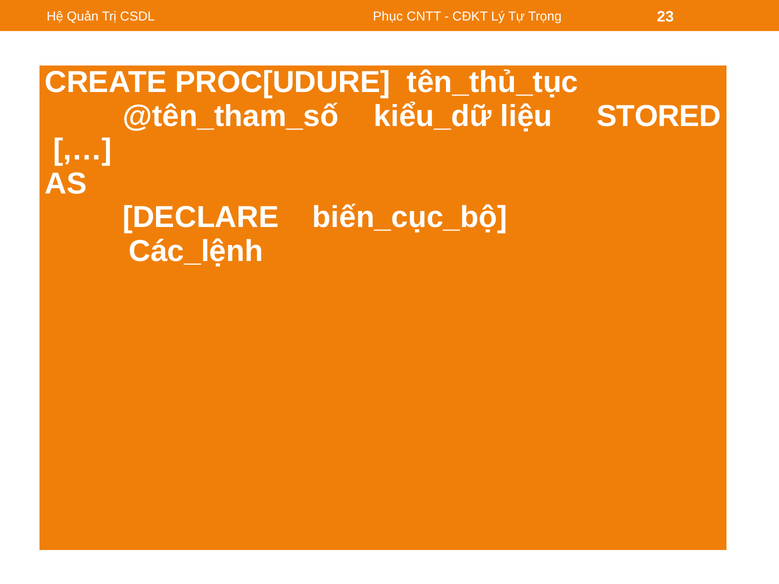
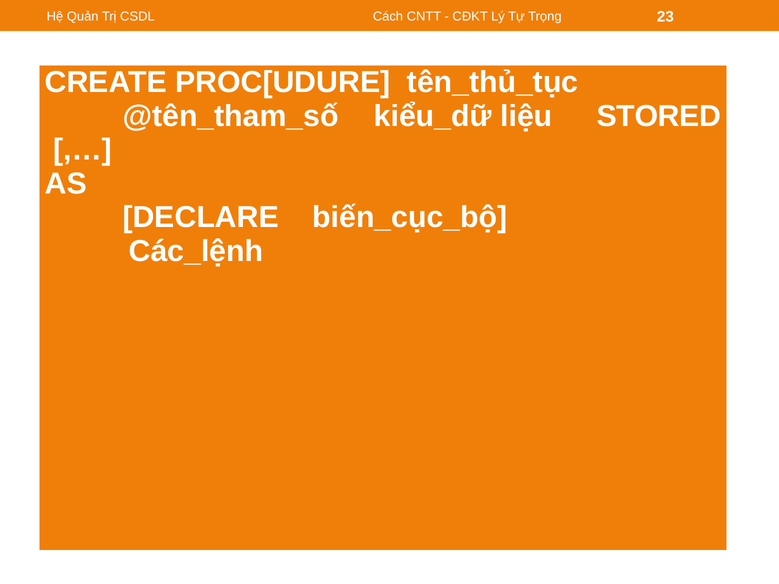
Phục: Phục -> Cách (388, 16)
